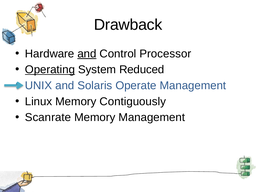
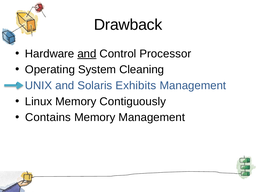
Operating underline: present -> none (50, 70)
Reduced: Reduced -> Cleaning (142, 70)
Operate: Operate -> Exhibits (136, 86)
Scanrate: Scanrate -> Contains (48, 117)
